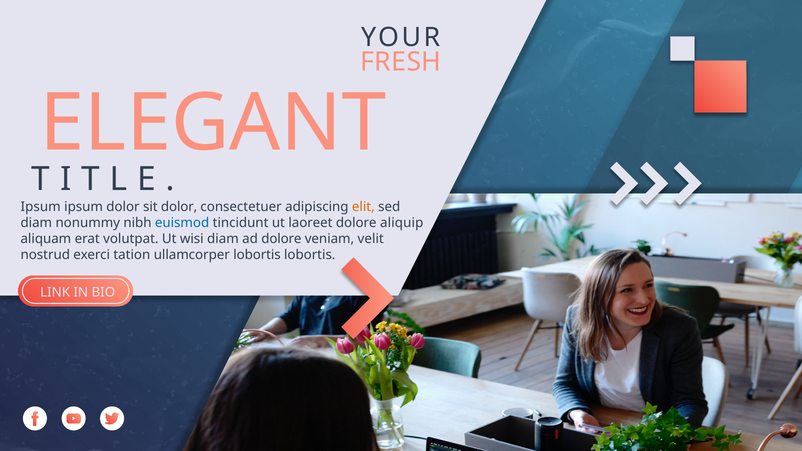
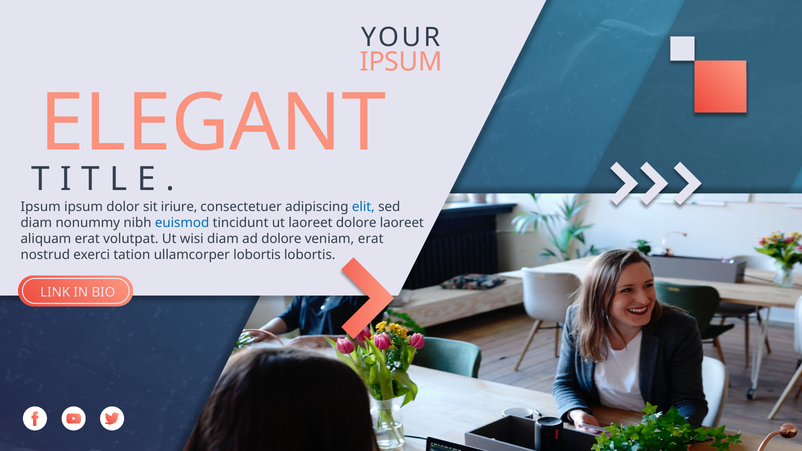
FRESH: FRESH -> IPSUM (401, 62)
sit dolor: dolor -> iriure (179, 207)
elit colour: orange -> blue (363, 207)
dolore aliquip: aliquip -> laoreet (402, 223)
veniam velit: velit -> erat (371, 239)
